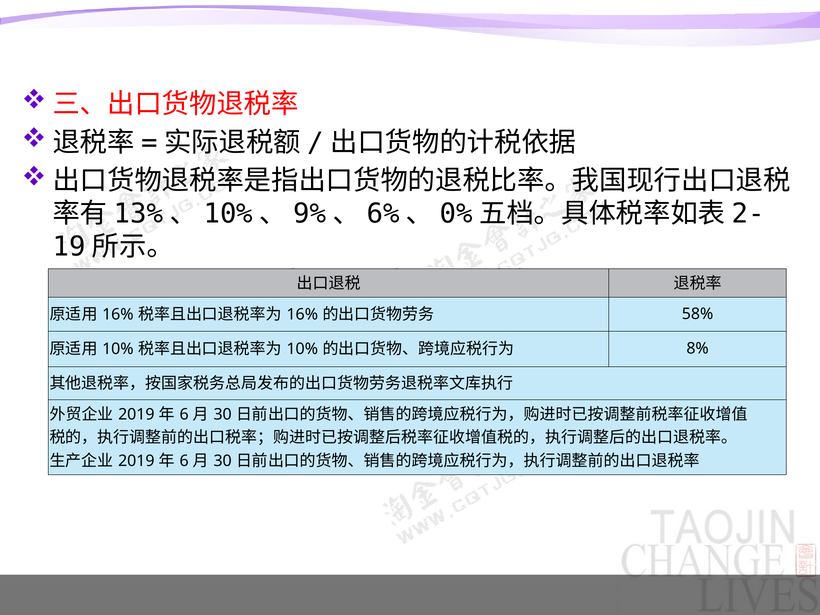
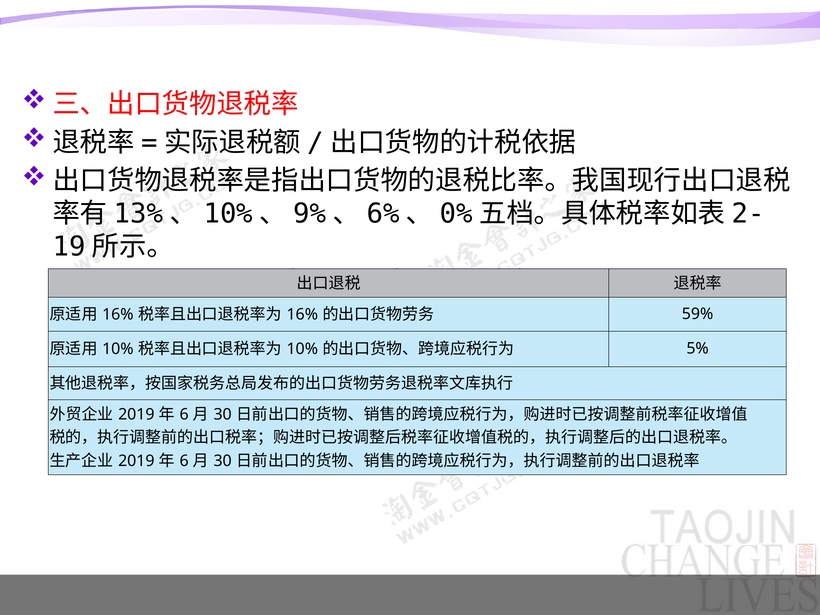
58%: 58% -> 59% (698, 314)
8%: 8% -> 5% (698, 348)
